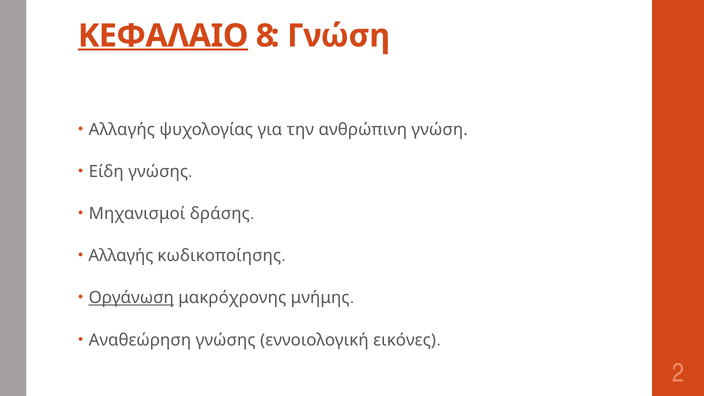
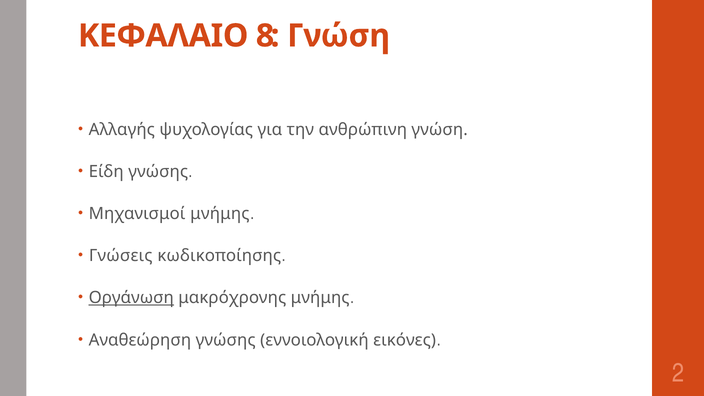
ΚΕΦΑΛΑΙΟ underline: present -> none (163, 36)
Μηχανισμοί δράσης: δράσης -> μνήμης (220, 214)
Αλλαγής: Αλλαγής -> Γνώσεις (121, 256)
